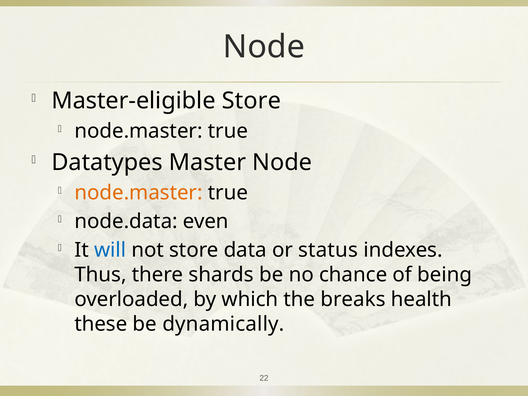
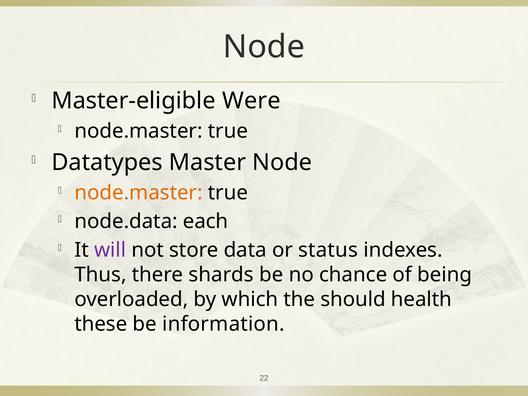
Master-eligible Store: Store -> Were (251, 101)
even: even -> each (206, 221)
will colour: blue -> purple (110, 250)
breaks: breaks -> should (353, 299)
dynamically: dynamically -> information (223, 324)
